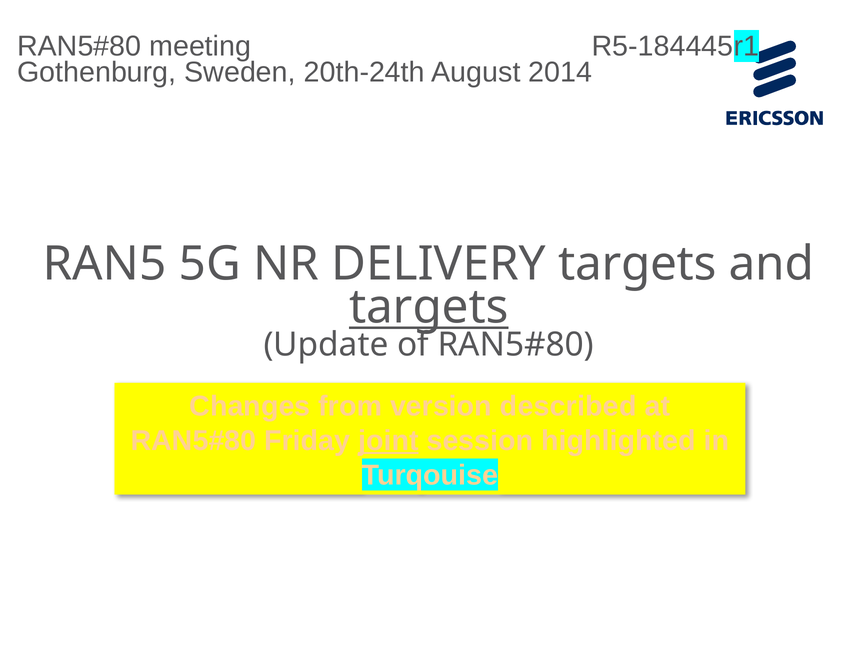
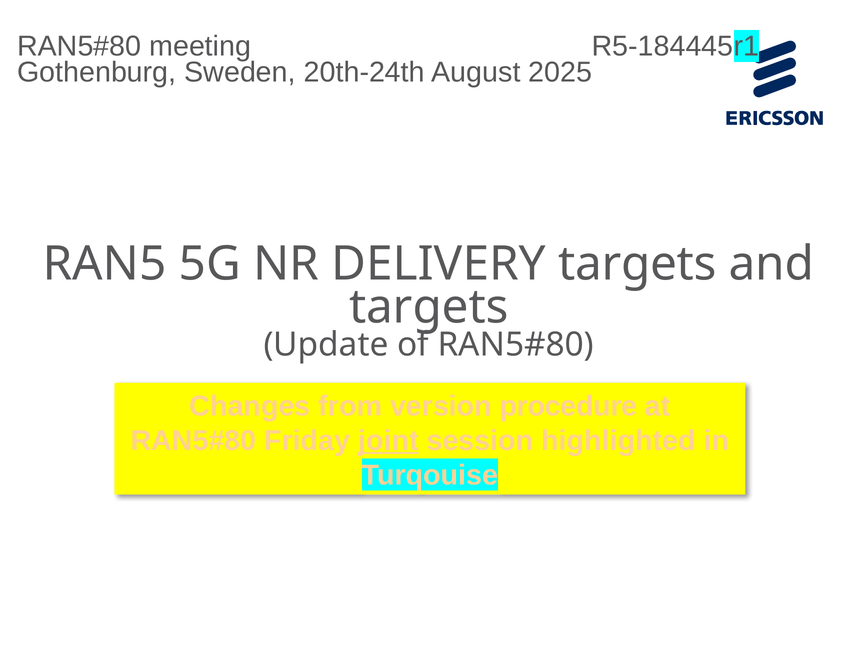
2014: 2014 -> 2025 (560, 72)
targets underline: present -> none (429, 307)
described: described -> procedure (568, 406)
